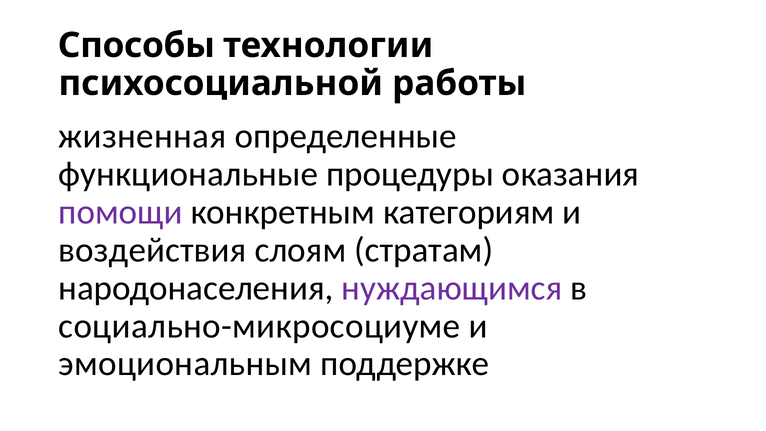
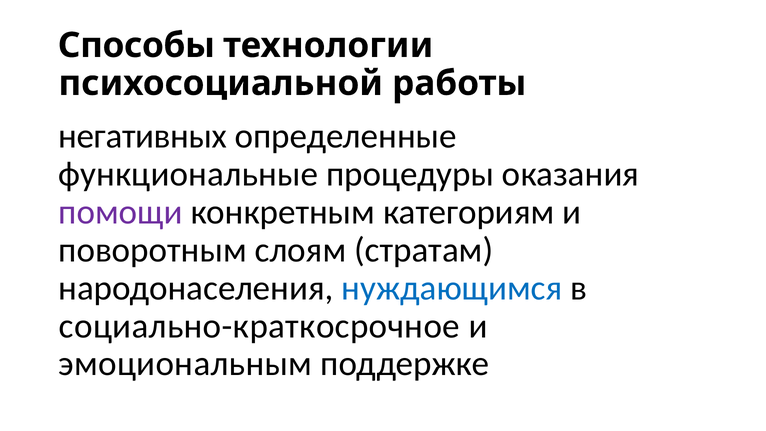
жизненная: жизненная -> негативных (143, 136)
воздействия: воздействия -> поворотным (153, 250)
нуждающимся colour: purple -> blue (452, 288)
социально-микросоциуме: социально-микросоциуме -> социально-краткосрочное (259, 326)
